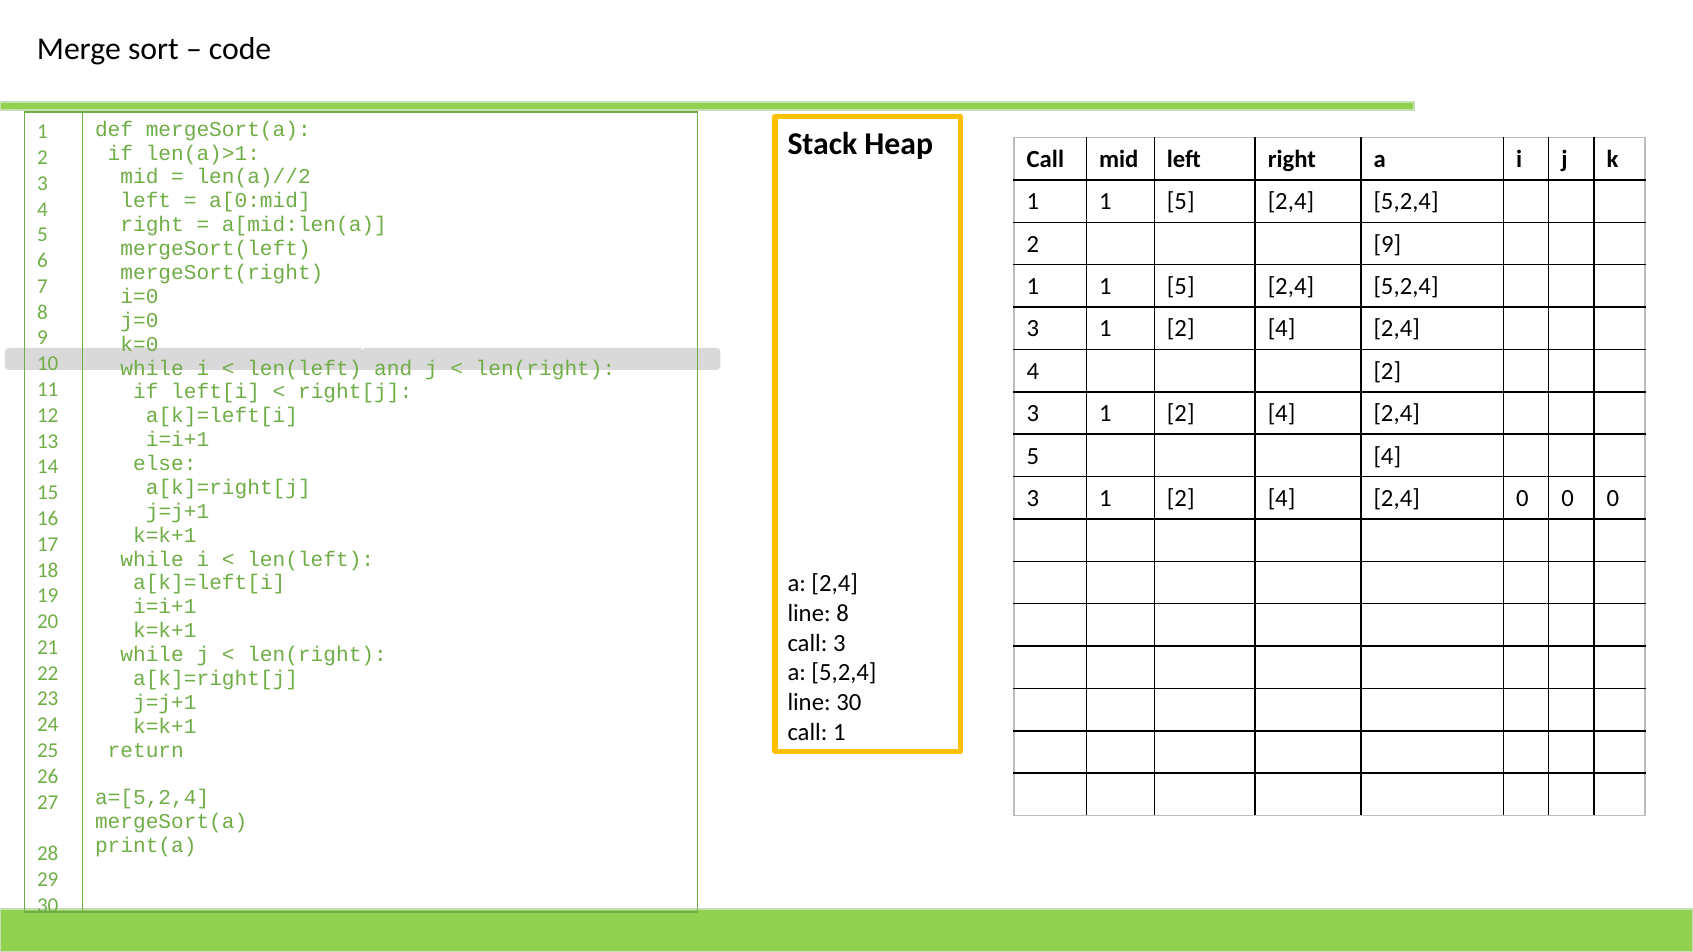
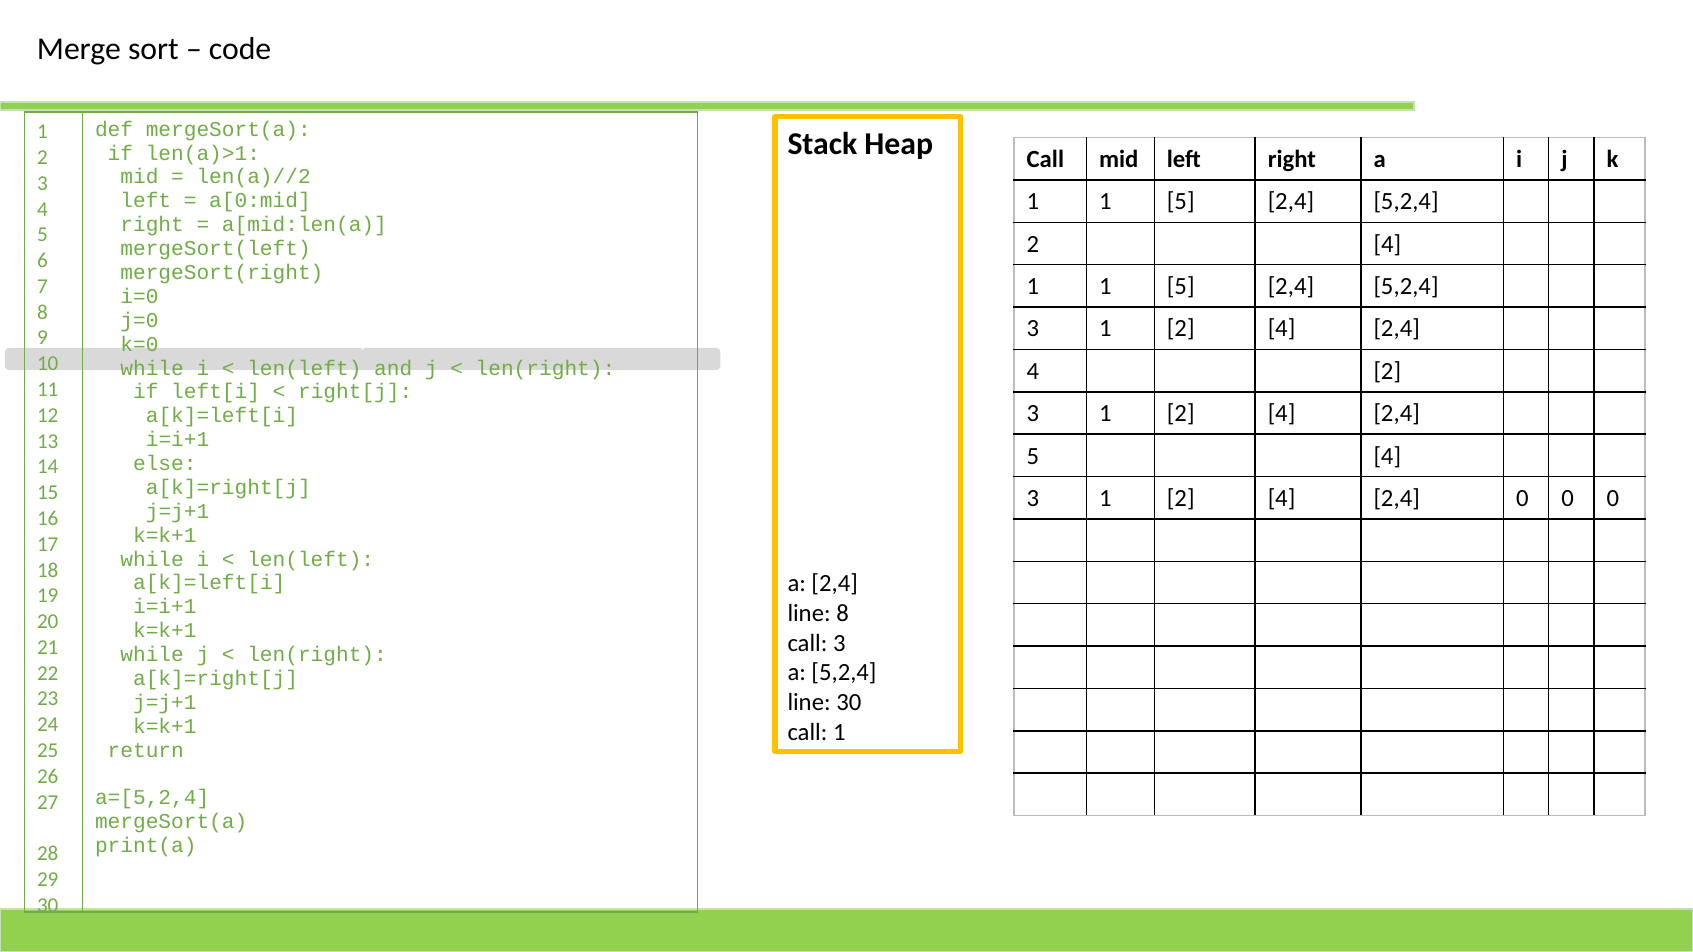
9: 9 -> 4 (1387, 244)
